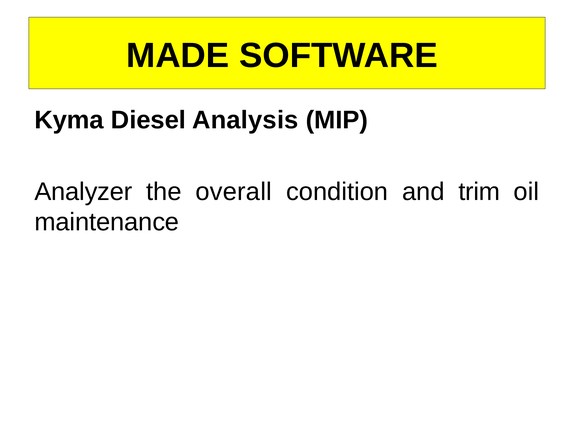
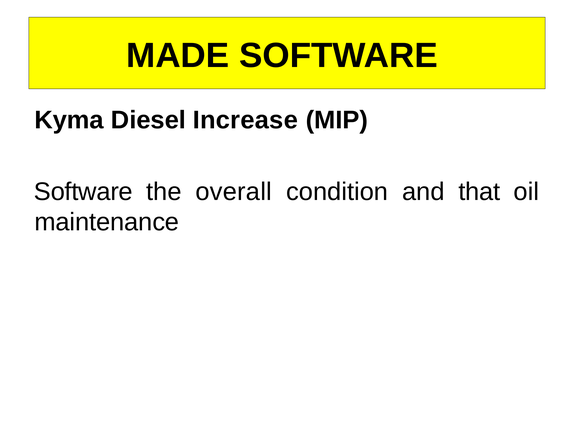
Analysis: Analysis -> Increase (245, 120)
Analyzer: Analyzer -> Software (83, 192)
trim: trim -> that (479, 192)
